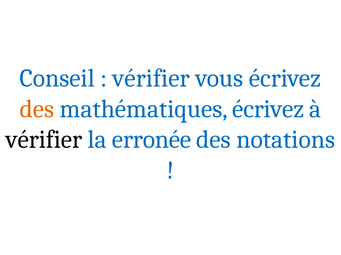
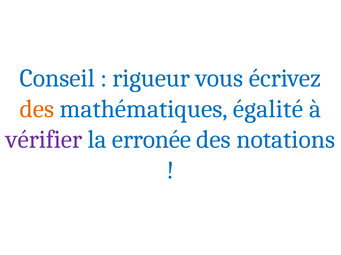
vérifier: vérifier -> rigueur (151, 79)
mathématiques écrivez: écrivez -> égalité (268, 109)
vérifier colour: black -> purple (44, 140)
